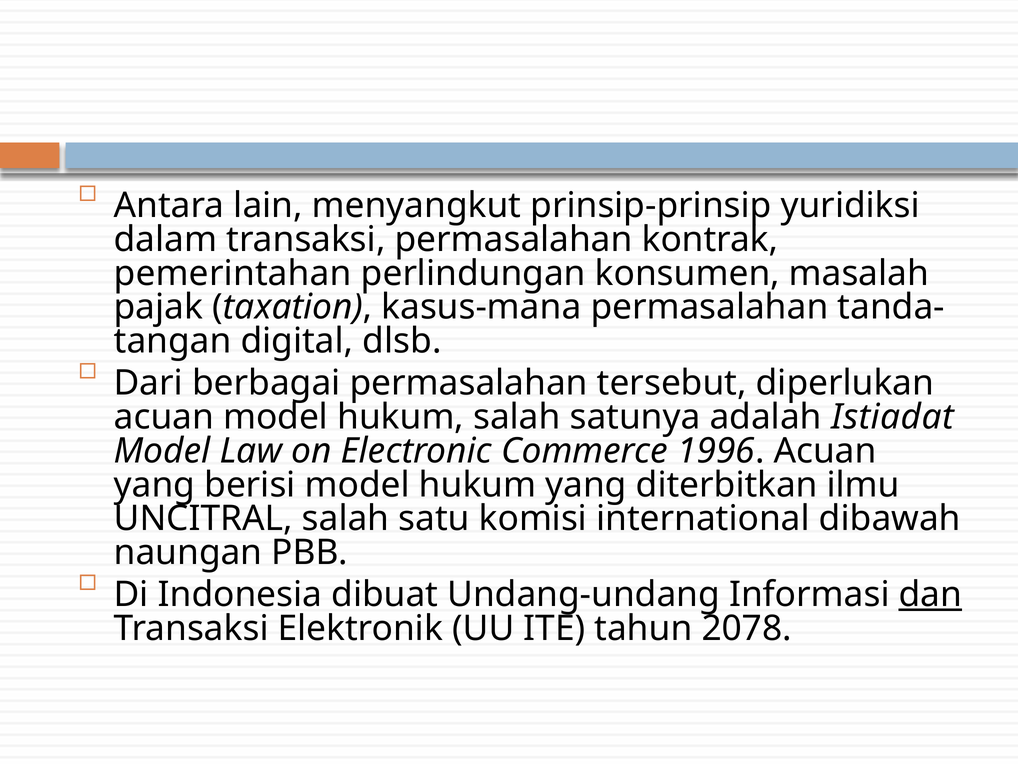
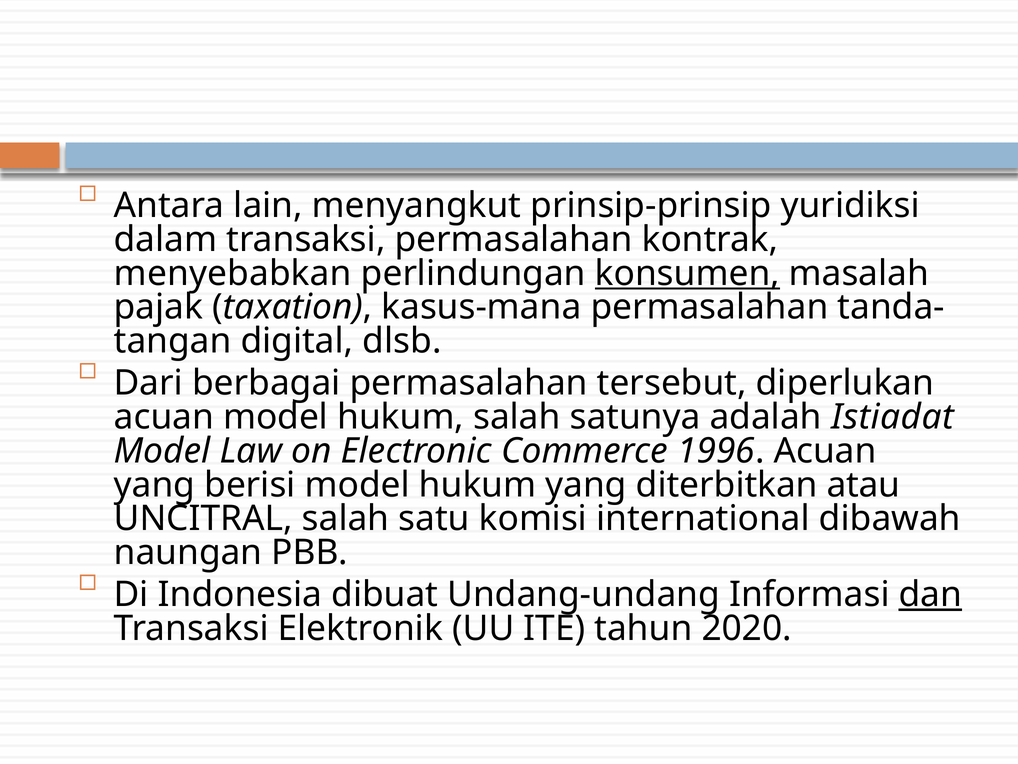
pemerintahan: pemerintahan -> menyebabkan (233, 273)
konsumen underline: none -> present (687, 273)
ilmu: ilmu -> atau (863, 485)
2078: 2078 -> 2020 (747, 628)
